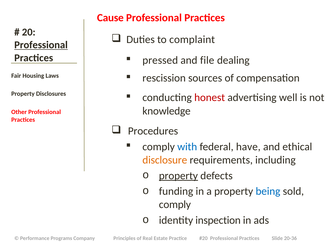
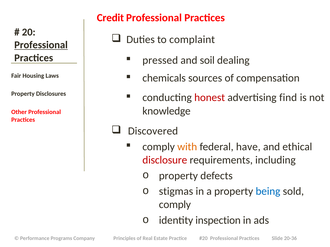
Cause: Cause -> Credit (110, 18)
file: file -> soil (207, 60)
rescission: rescission -> chemicals (164, 78)
well: well -> find (288, 98)
Procedures: Procedures -> Discovered (153, 131)
with colour: blue -> orange (187, 147)
disclosure colour: orange -> red (165, 160)
property underline: present -> none (178, 176)
funding: funding -> stigmas (176, 192)
